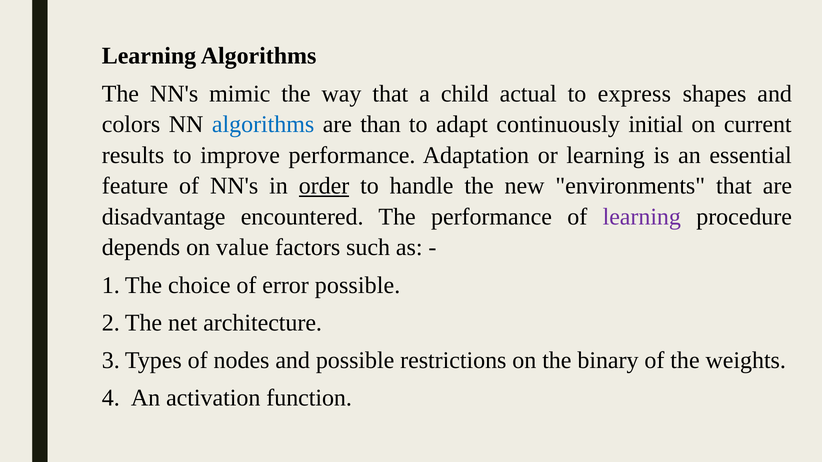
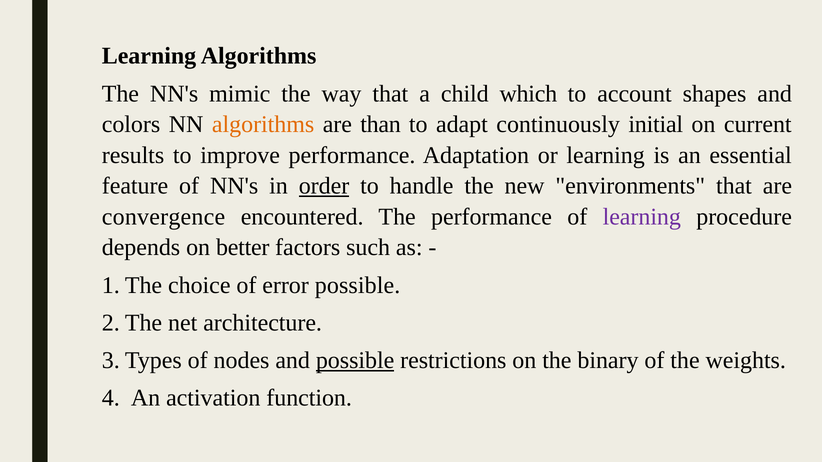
actual: actual -> which (528, 94)
express: express -> account (634, 94)
algorithms colour: blue -> orange (263, 125)
disadvantage: disadvantage -> convergence (163, 217)
value: value -> better (243, 248)
possible underline: none -> present (355, 361)
